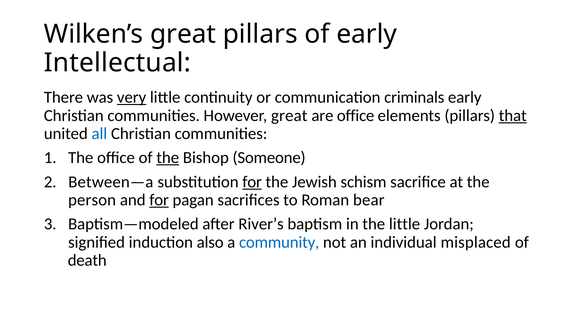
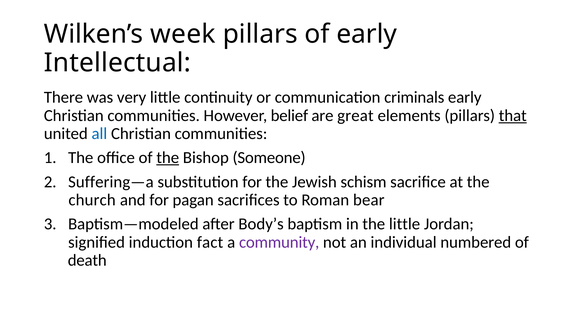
Wilken’s great: great -> week (183, 34)
very underline: present -> none (132, 97)
However great: great -> belief (289, 115)
are office: office -> great (355, 115)
Between—a: Between—a -> Suffering—a (111, 181)
for underline: present -> none (252, 181)
person: person -> church (92, 200)
for underline: present -> none (159, 200)
River’s: River’s -> Body’s (261, 224)
also: also -> fact (210, 242)
community colour: blue -> purple (279, 242)
misplaced: misplaced -> numbered (476, 242)
